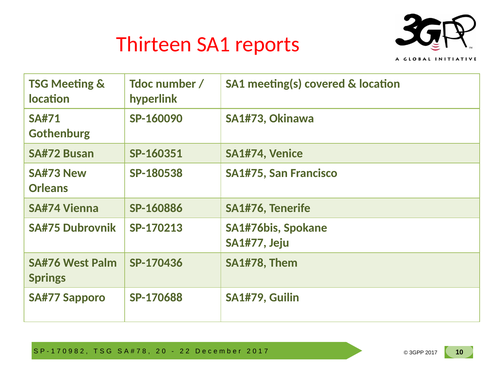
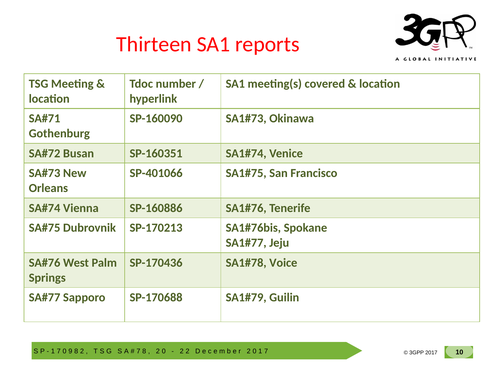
SP-180538: SP-180538 -> SP-401066 (156, 173)
Them: Them -> Voice (283, 262)
